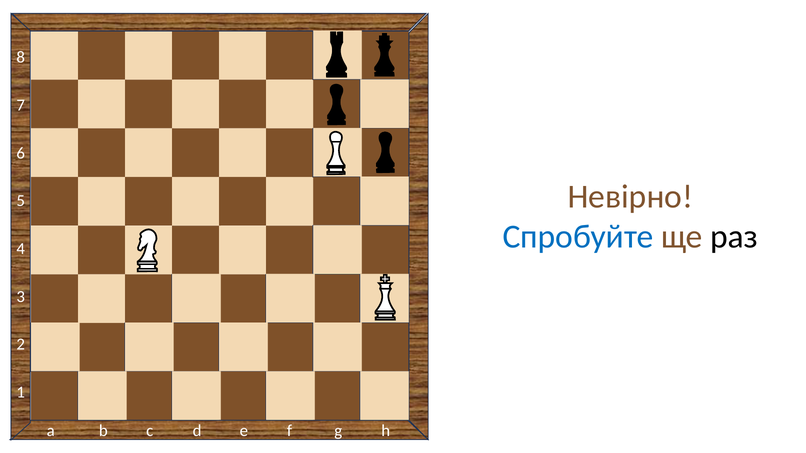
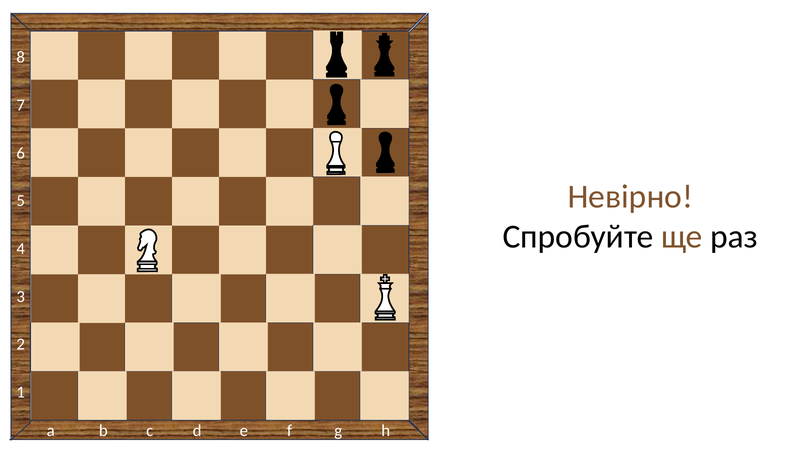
Спробуйте colour: blue -> black (578, 237)
